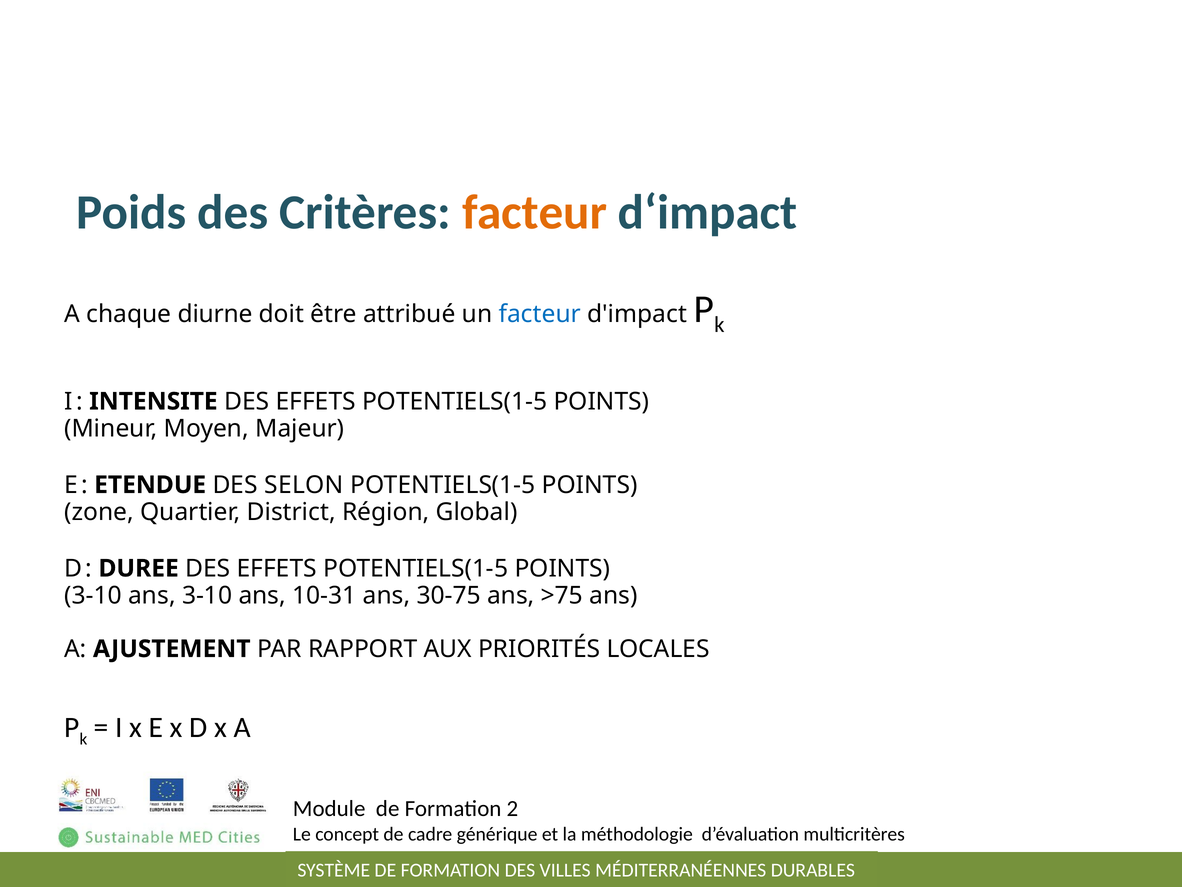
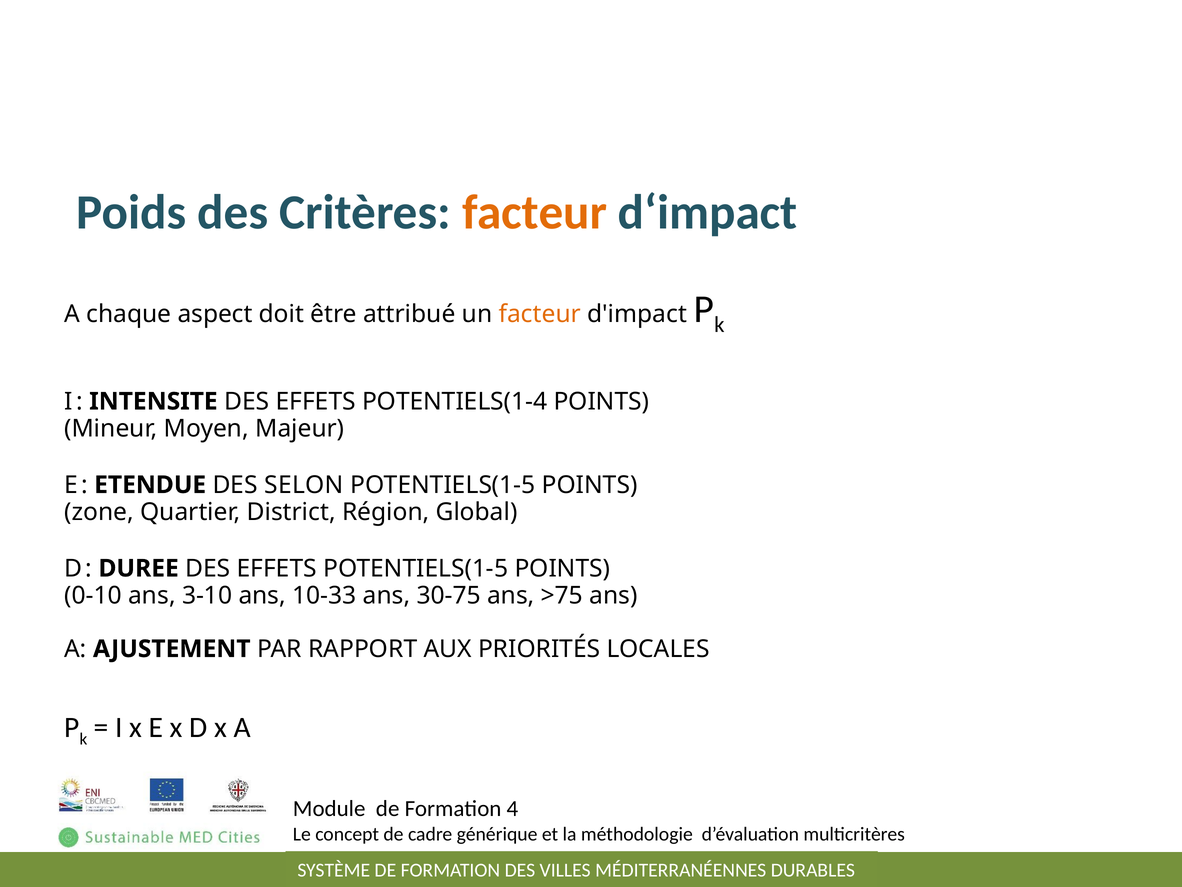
diurne: diurne -> aspect (215, 314)
facteur colour: blue -> orange (540, 314)
INTENSITE DES EFFETS POTENTIELS(1-5: POTENTIELS(1-5 -> POTENTIELS(1-4 (455, 401)
3-10: 3-10 -> 0-10 (93, 595)
10-31: 10-31 -> 10-33 (324, 595)
2: 2 -> 4 (512, 808)
